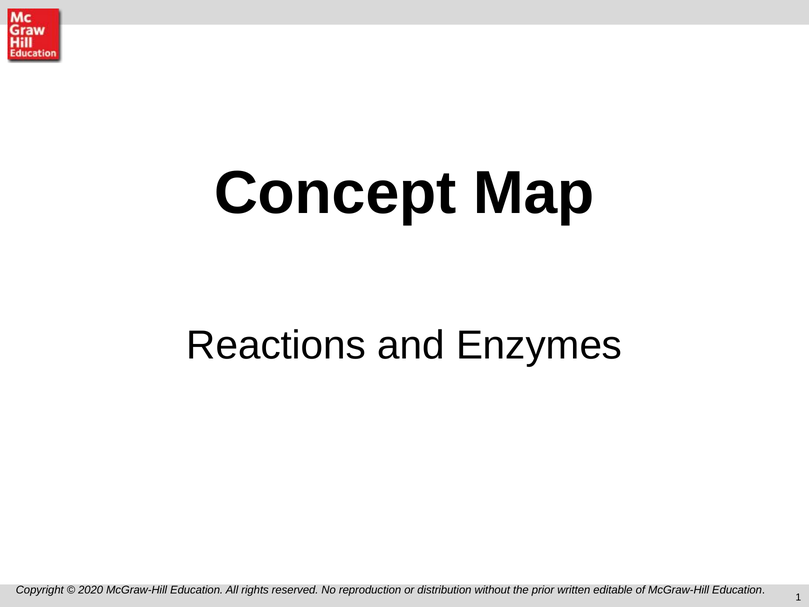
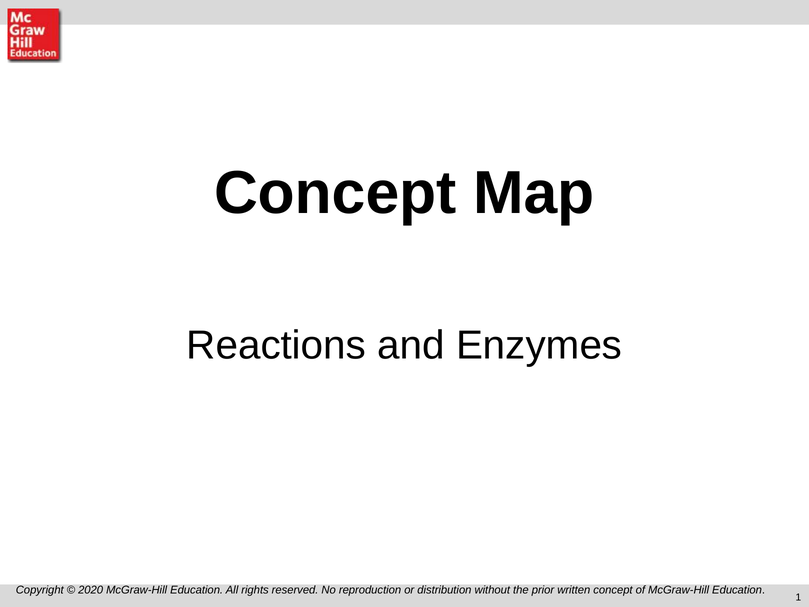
written editable: editable -> concept (613, 590)
